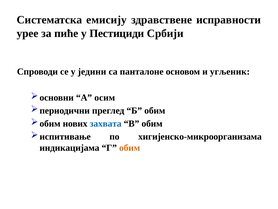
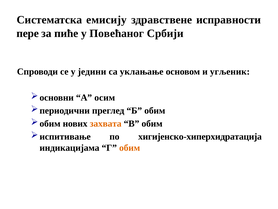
урее: урее -> пере (28, 33)
Пестициди: Пестициди -> Повећаног (117, 33)
панталоне: панталоне -> уклањање (142, 71)
захвата colour: blue -> orange (106, 123)
хигијенско-микроорганизама: хигијенско-микроорганизама -> хигијенско-хиперхидратација (200, 136)
